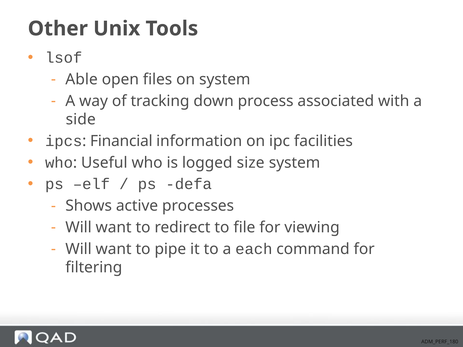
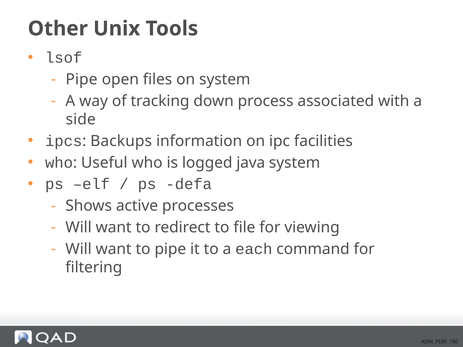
Able: Able -> Pipe (82, 79)
Financial: Financial -> Backups (121, 141)
size: size -> java (251, 163)
